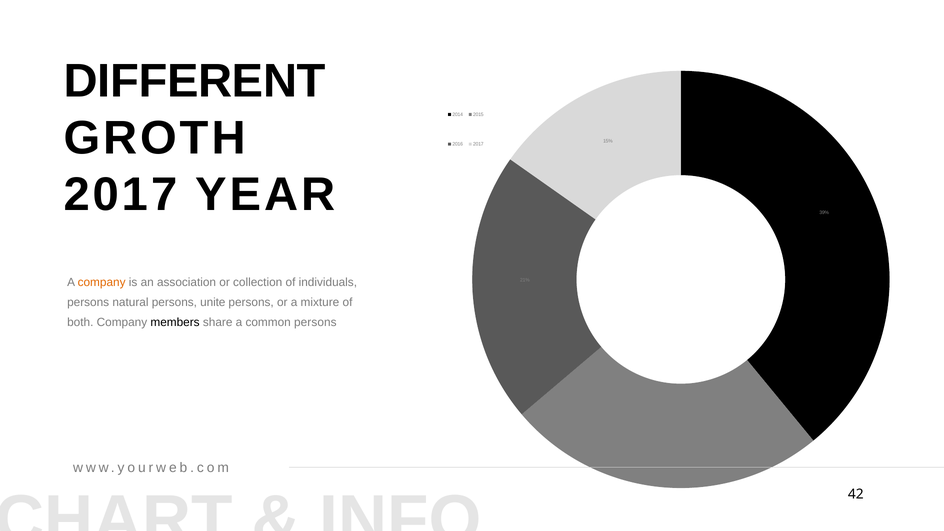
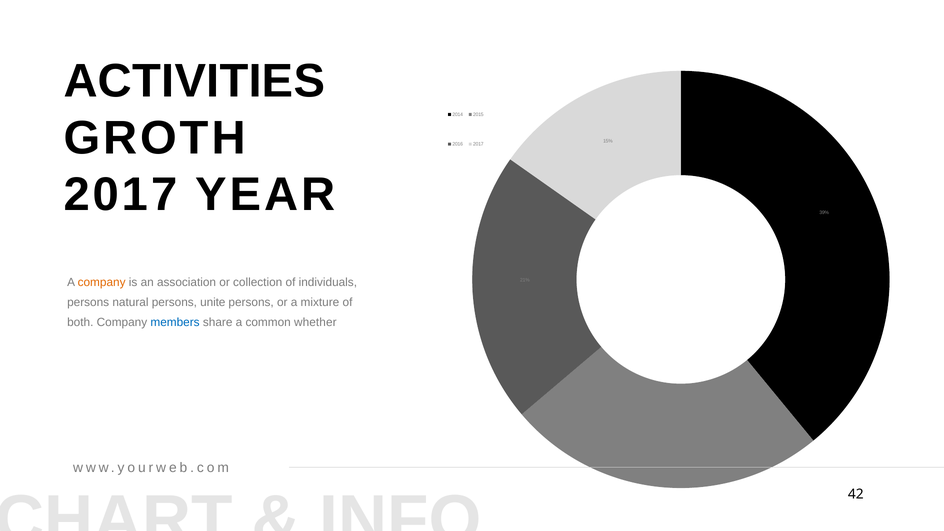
DIFFERENT: DIFFERENT -> ACTIVITIES (194, 81)
members colour: black -> blue (175, 322)
common persons: persons -> whether (315, 322)
